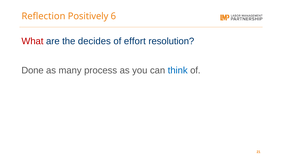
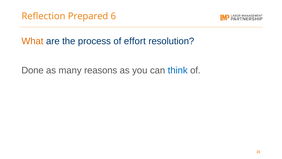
Positively: Positively -> Prepared (88, 16)
What colour: red -> orange (32, 41)
decides: decides -> process (94, 41)
process: process -> reasons (101, 70)
